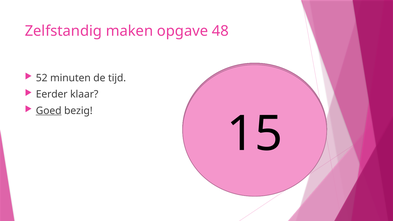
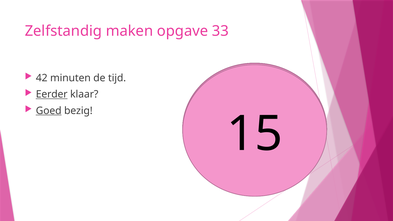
48: 48 -> 33 (220, 31)
52: 52 -> 42 (42, 78)
Eerder underline: none -> present (52, 94)
